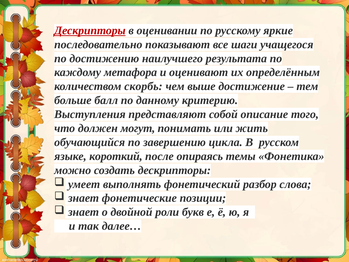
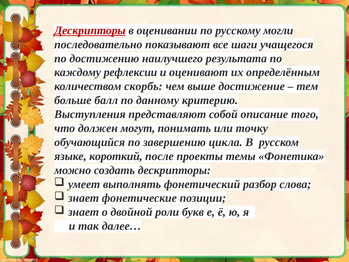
яркие: яркие -> могли (278, 30)
метафора: метафора -> рефлексии (130, 72)
жить: жить -> точку (252, 128)
опираясь: опираясь -> проекты (200, 156)
